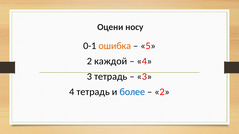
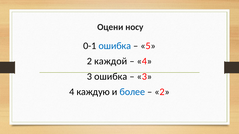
ошибка colour: orange -> blue (115, 46)
3 тетрадь: тетрадь -> ошибка (111, 77)
4 тетрадь: тетрадь -> каждую (93, 92)
